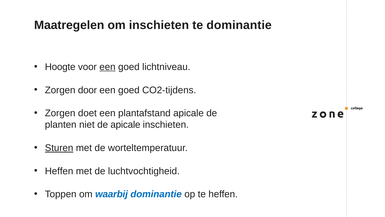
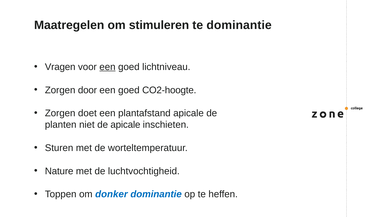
om inschieten: inschieten -> stimuleren (159, 25)
Hoogte: Hoogte -> Vragen (60, 67)
CO2-tijdens: CO2-tijdens -> CO2-hoogte (169, 90)
Sturen underline: present -> none (59, 148)
Heffen: Heffen -> Nature (59, 171)
waarbij: waarbij -> donker (111, 194)
